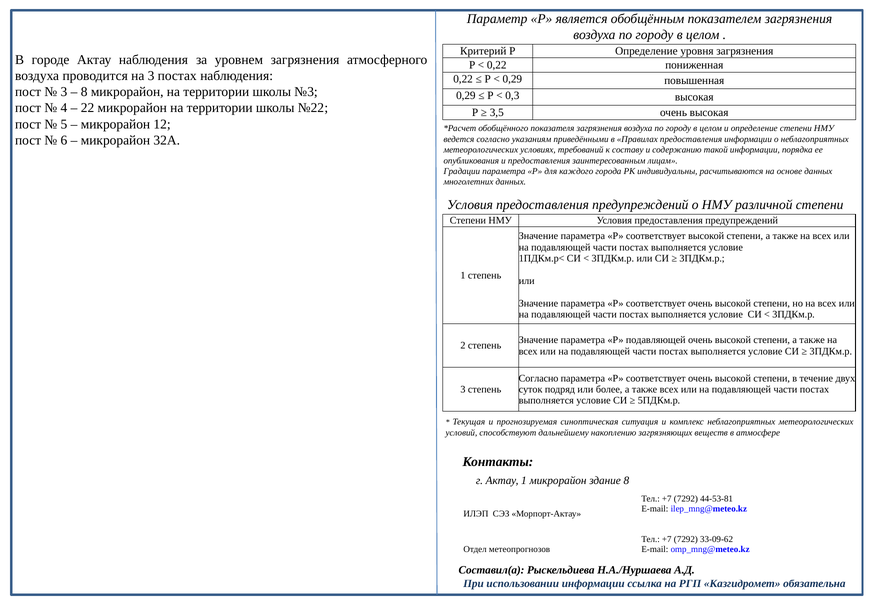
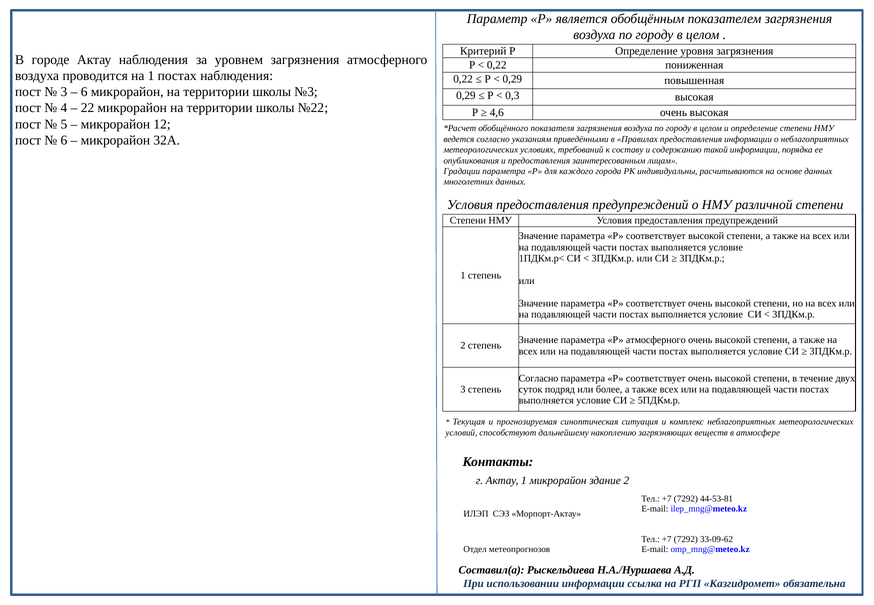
на 3: 3 -> 1 (151, 76)
8: 8 -> 6 (84, 92)
3,5: 3,5 -> 4,6 (497, 112)
Р подавляющей: подавляющей -> атмосферного (656, 340)
здание 8: 8 -> 2 (626, 481)
